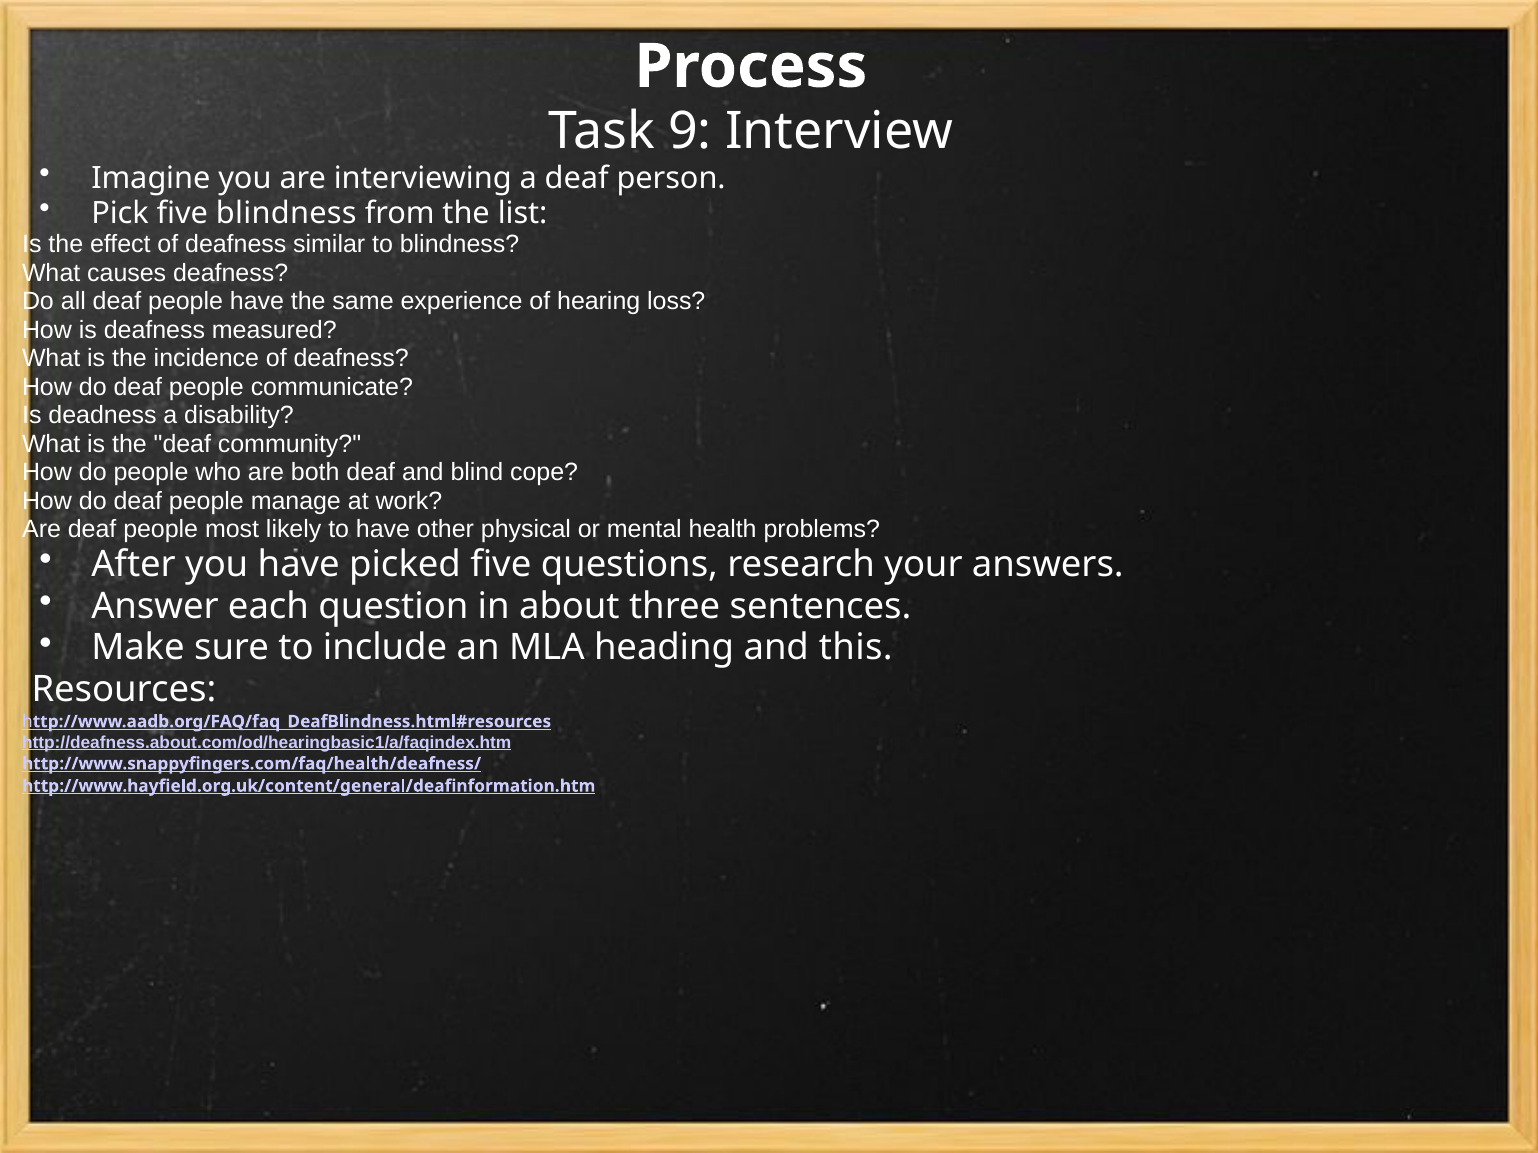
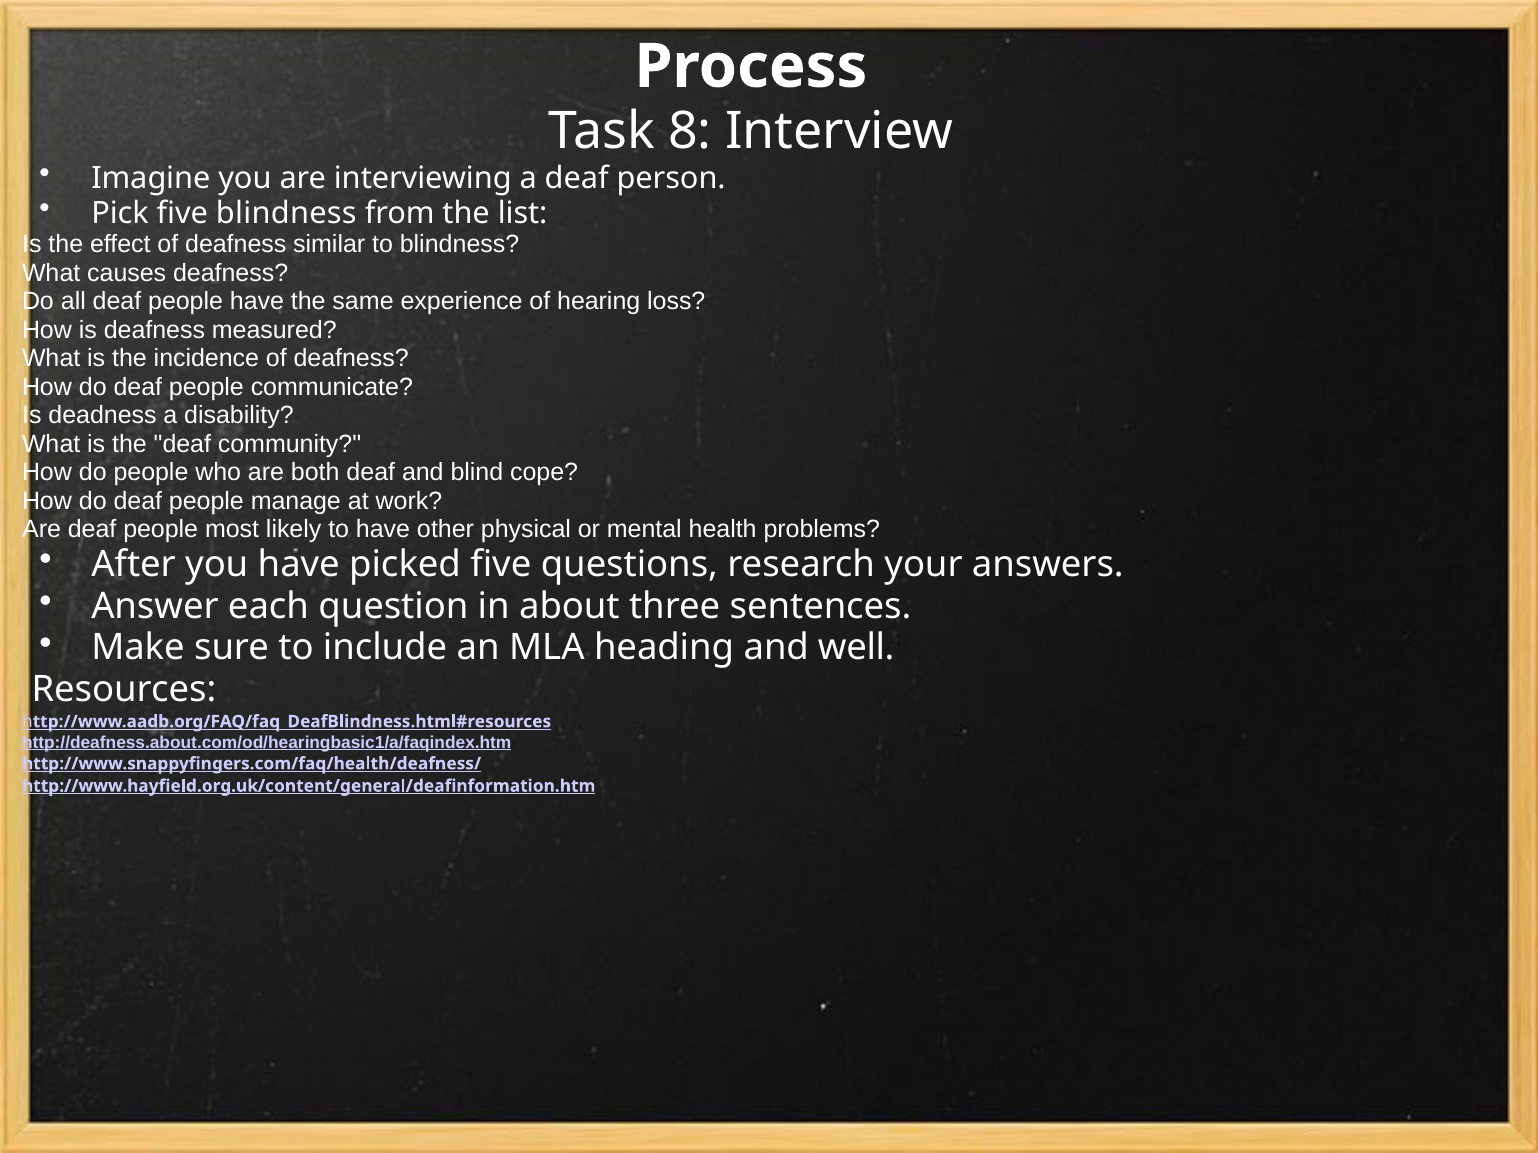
9: 9 -> 8 (690, 131)
this: this -> well (856, 648)
